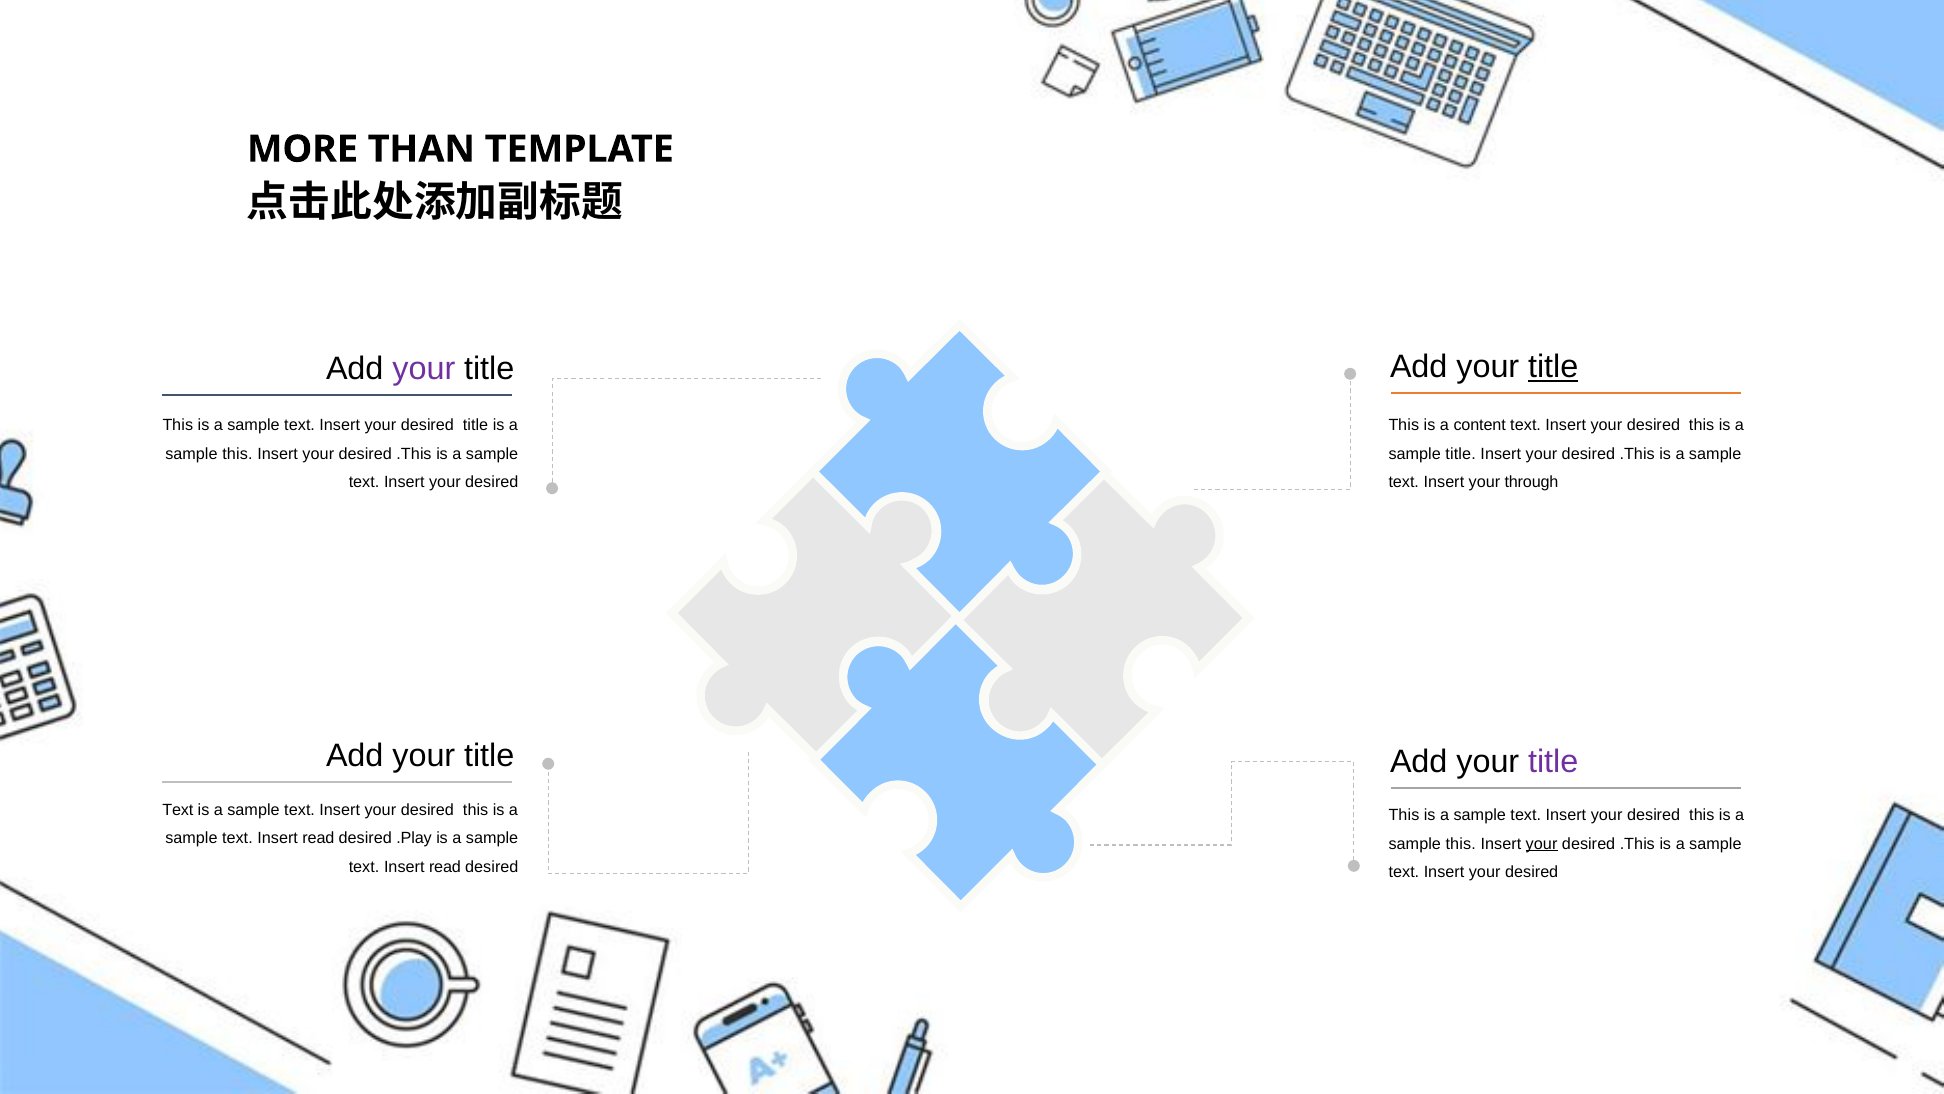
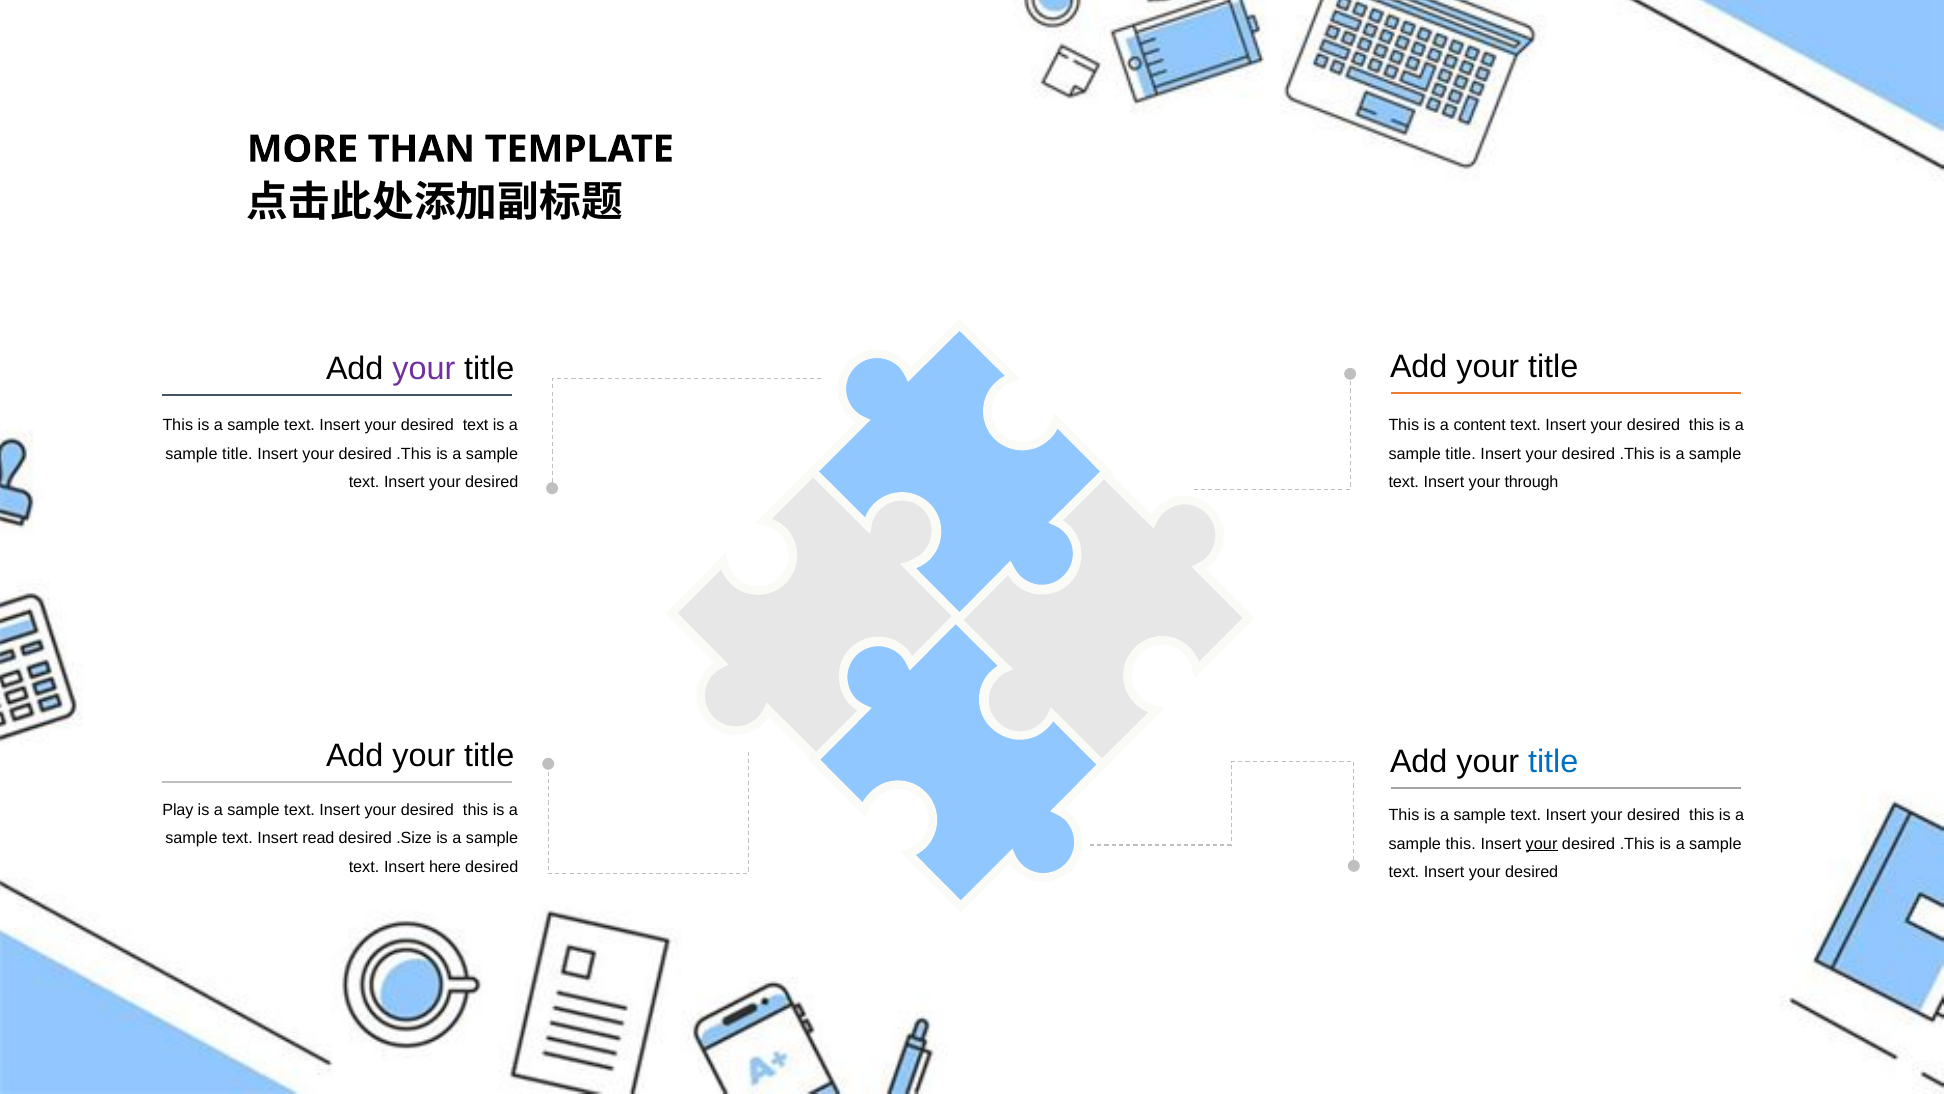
title underline: present -> none (1553, 366)
desired title: title -> text (476, 425)
this: this -> title (237, 454)
title colour: purple -> blue (1553, 761)
Text: Text -> Play (178, 810)
.Play: .Play -> .Size (414, 838)
read: read -> here (445, 866)
